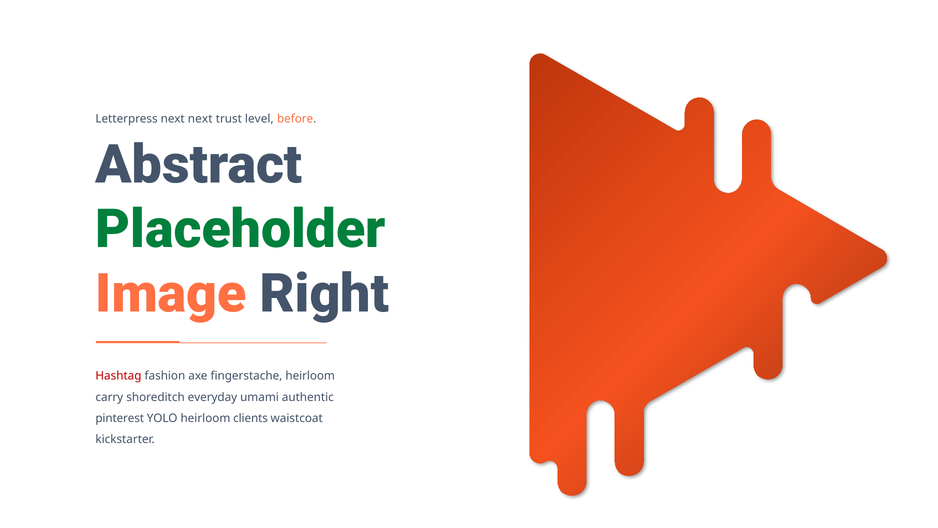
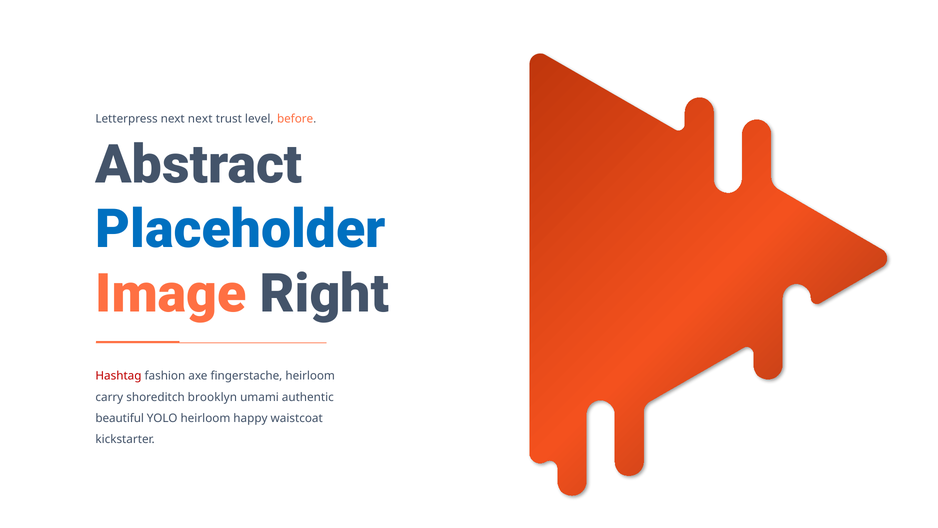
Placeholder colour: green -> blue (241, 229)
everyday: everyday -> brooklyn (212, 397)
pinterest: pinterest -> beautiful (120, 418)
clients: clients -> happy (250, 418)
